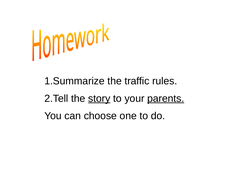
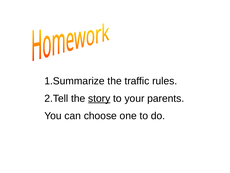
parents underline: present -> none (166, 98)
